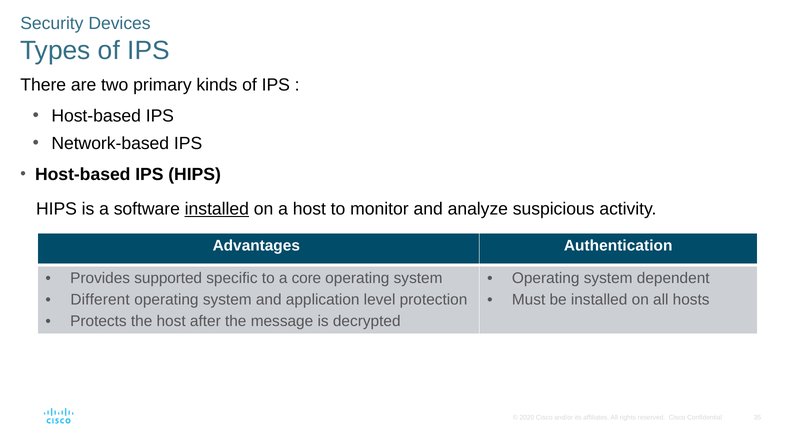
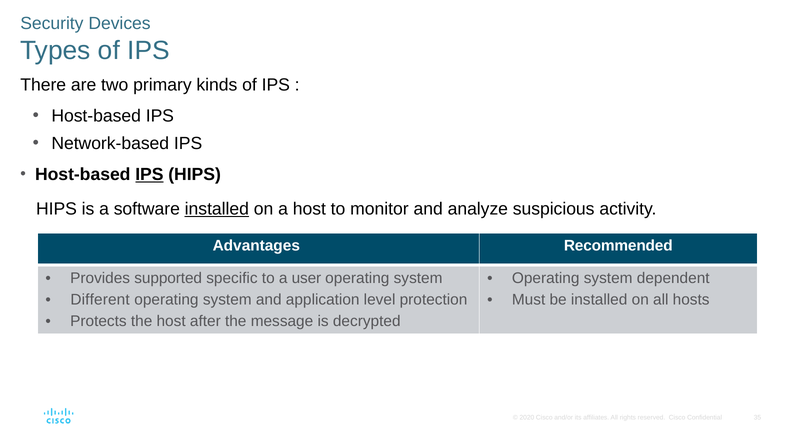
IPS underline: none -> present (149, 174)
Authentication: Authentication -> Recommended (618, 246)
core: core -> user (306, 278)
